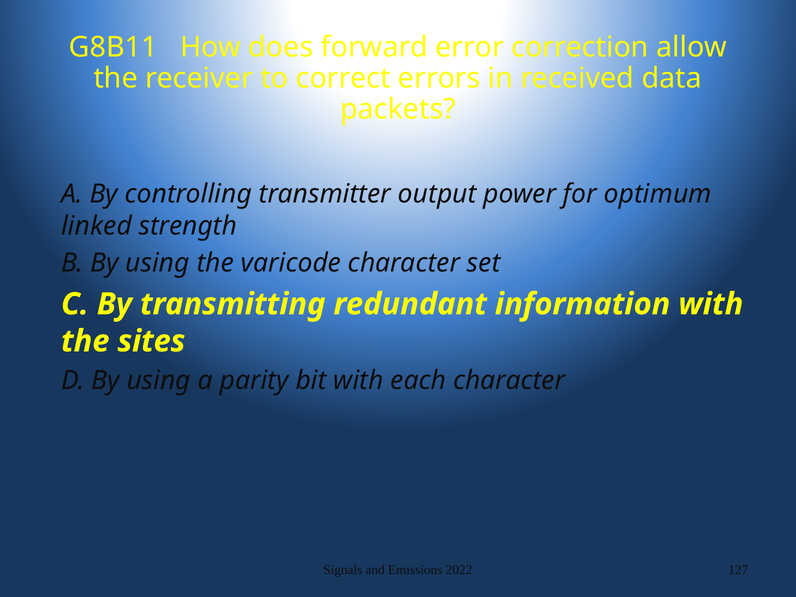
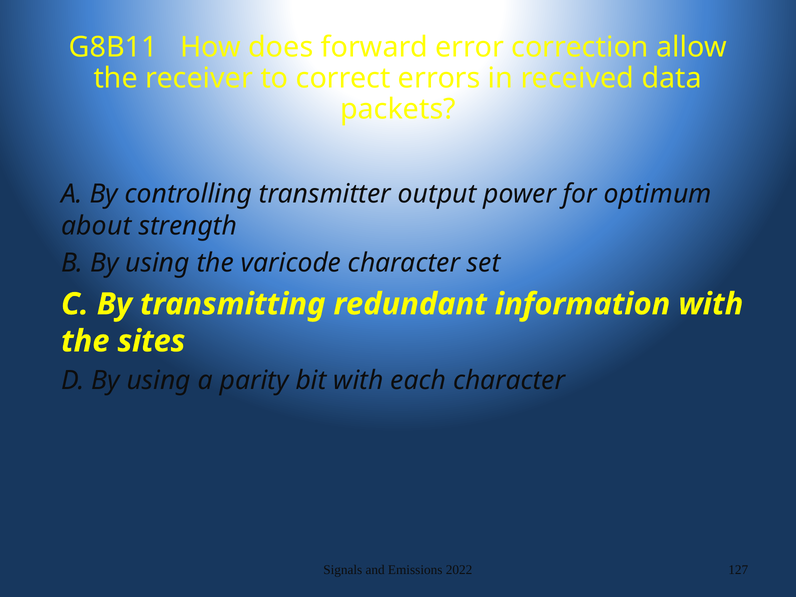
linked: linked -> about (96, 226)
